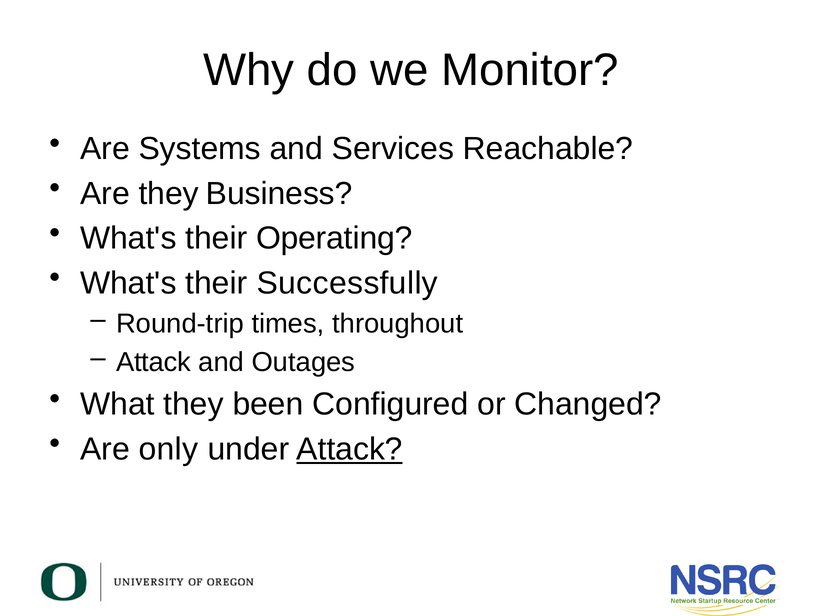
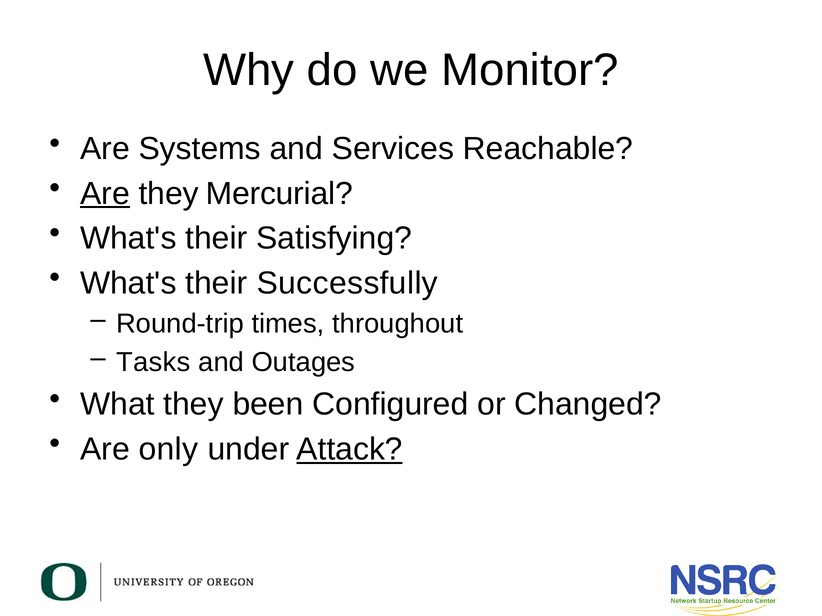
Are underline: none -> present (105, 194)
Business: Business -> Mercurial (279, 194)
Operating: Operating -> Satisfying (334, 238)
Attack: Attack -> Tasks (153, 362)
